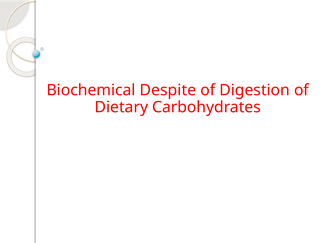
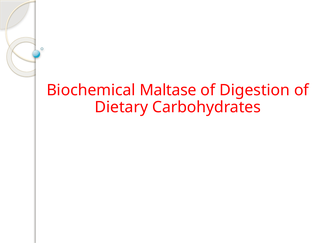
Despite: Despite -> Maltase (168, 90)
